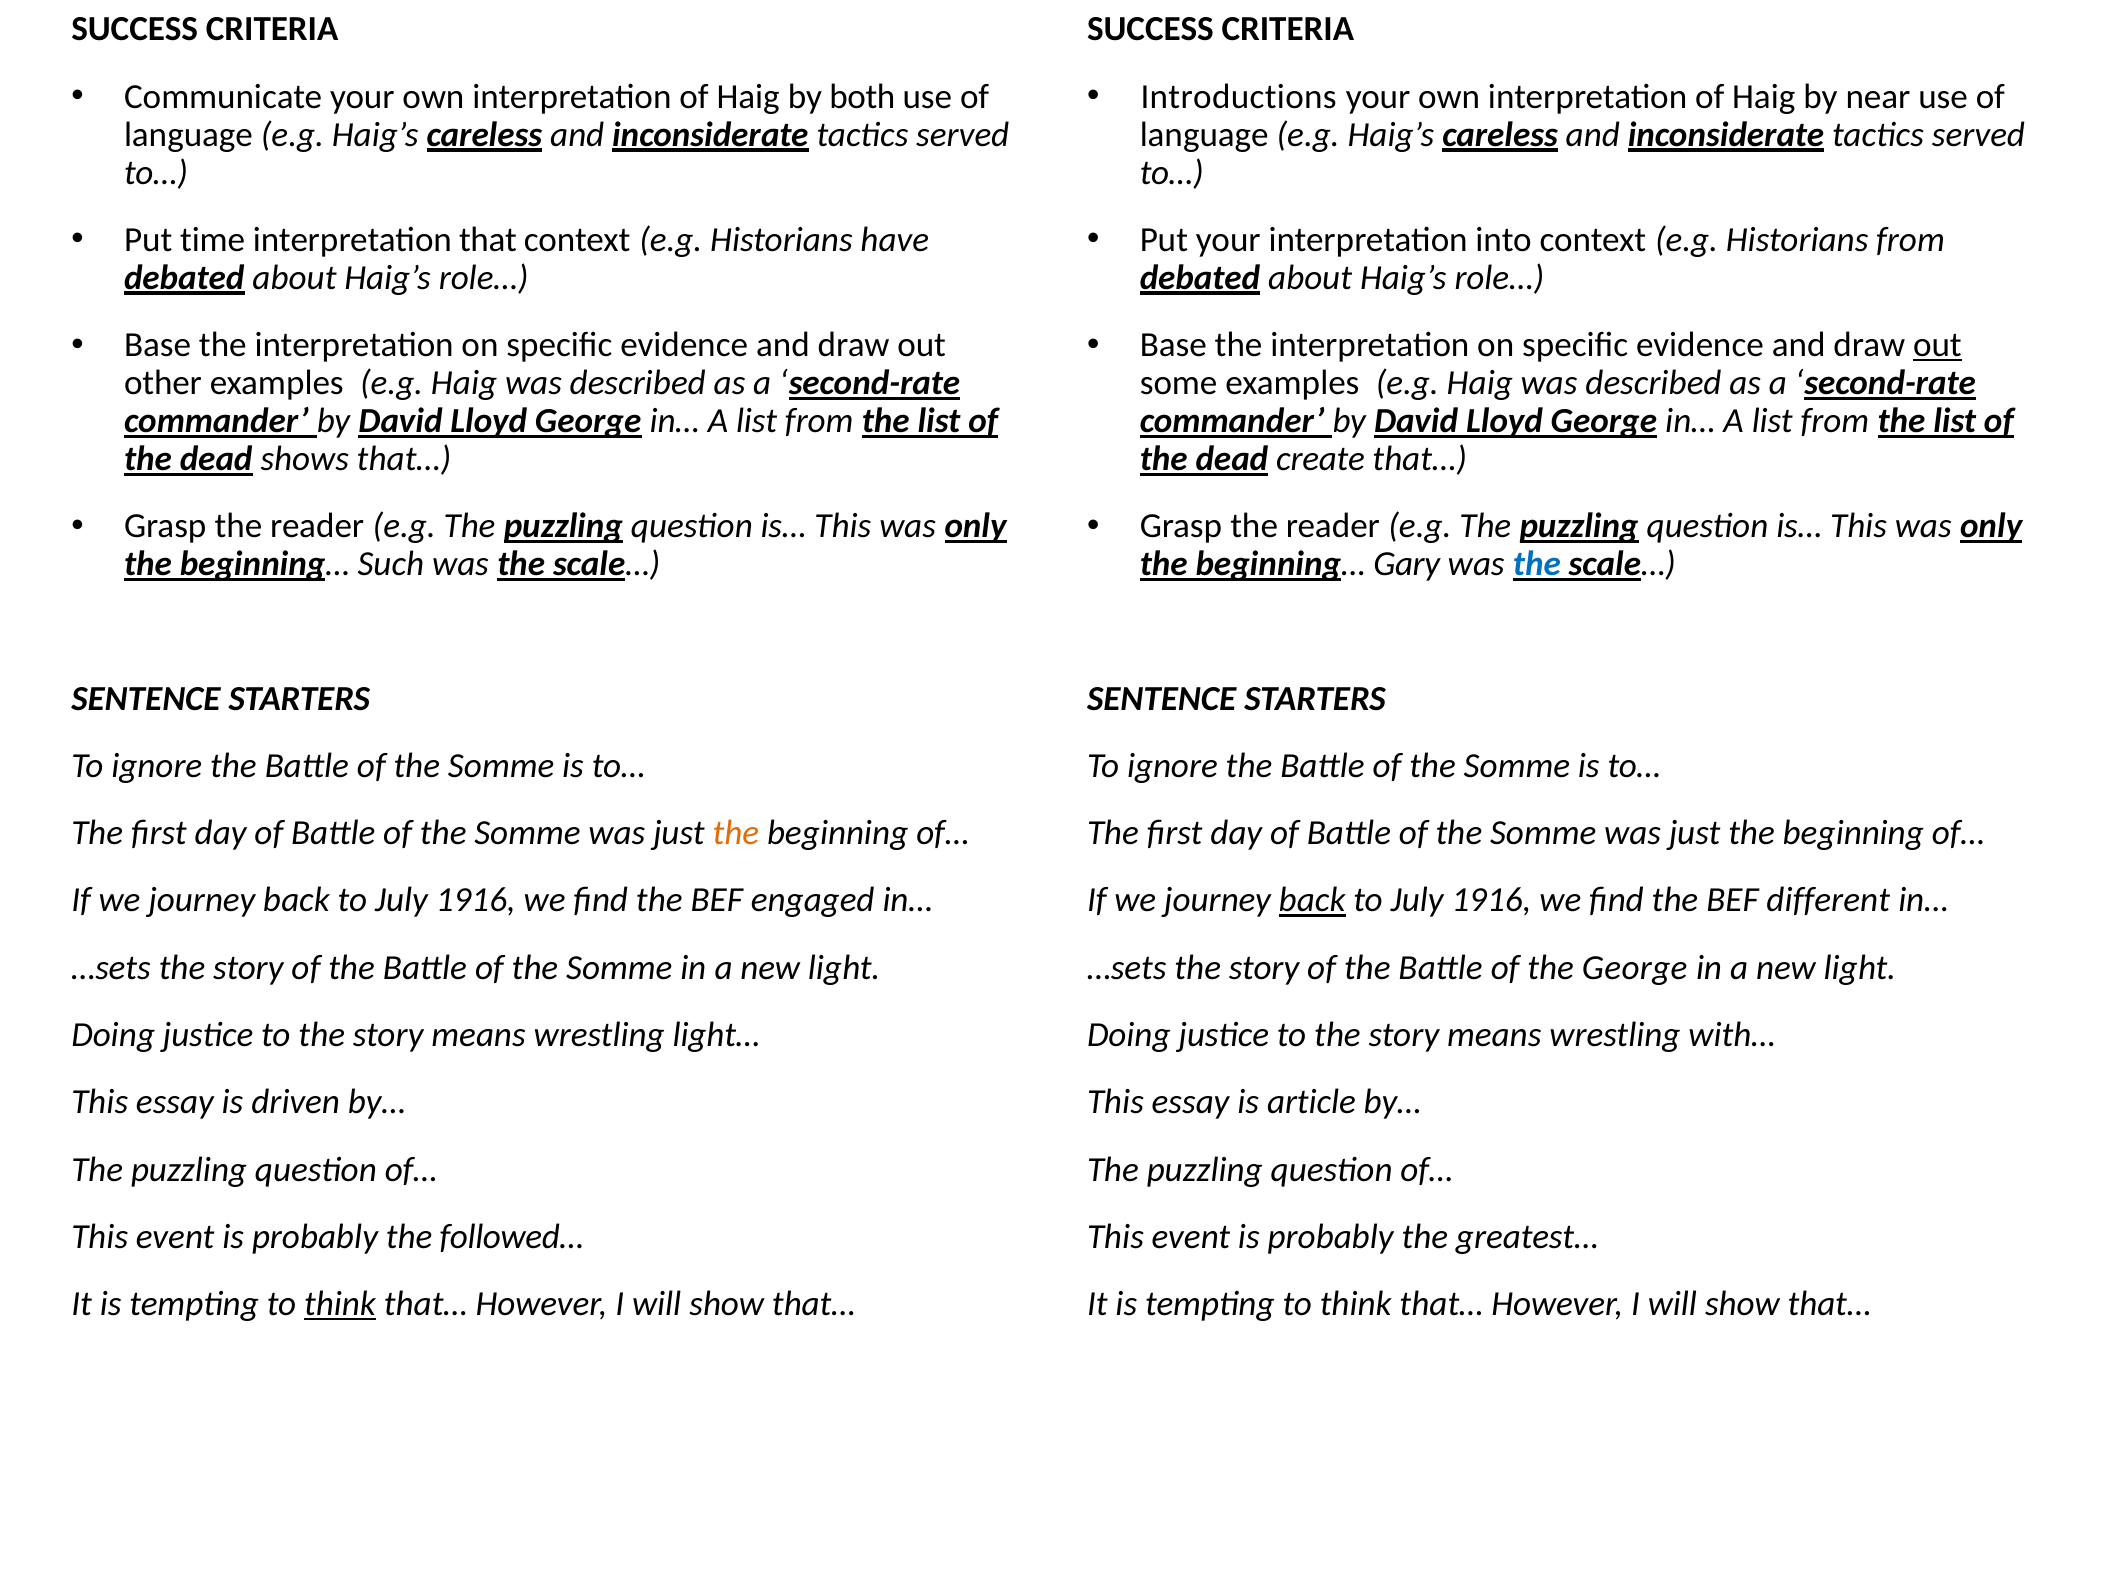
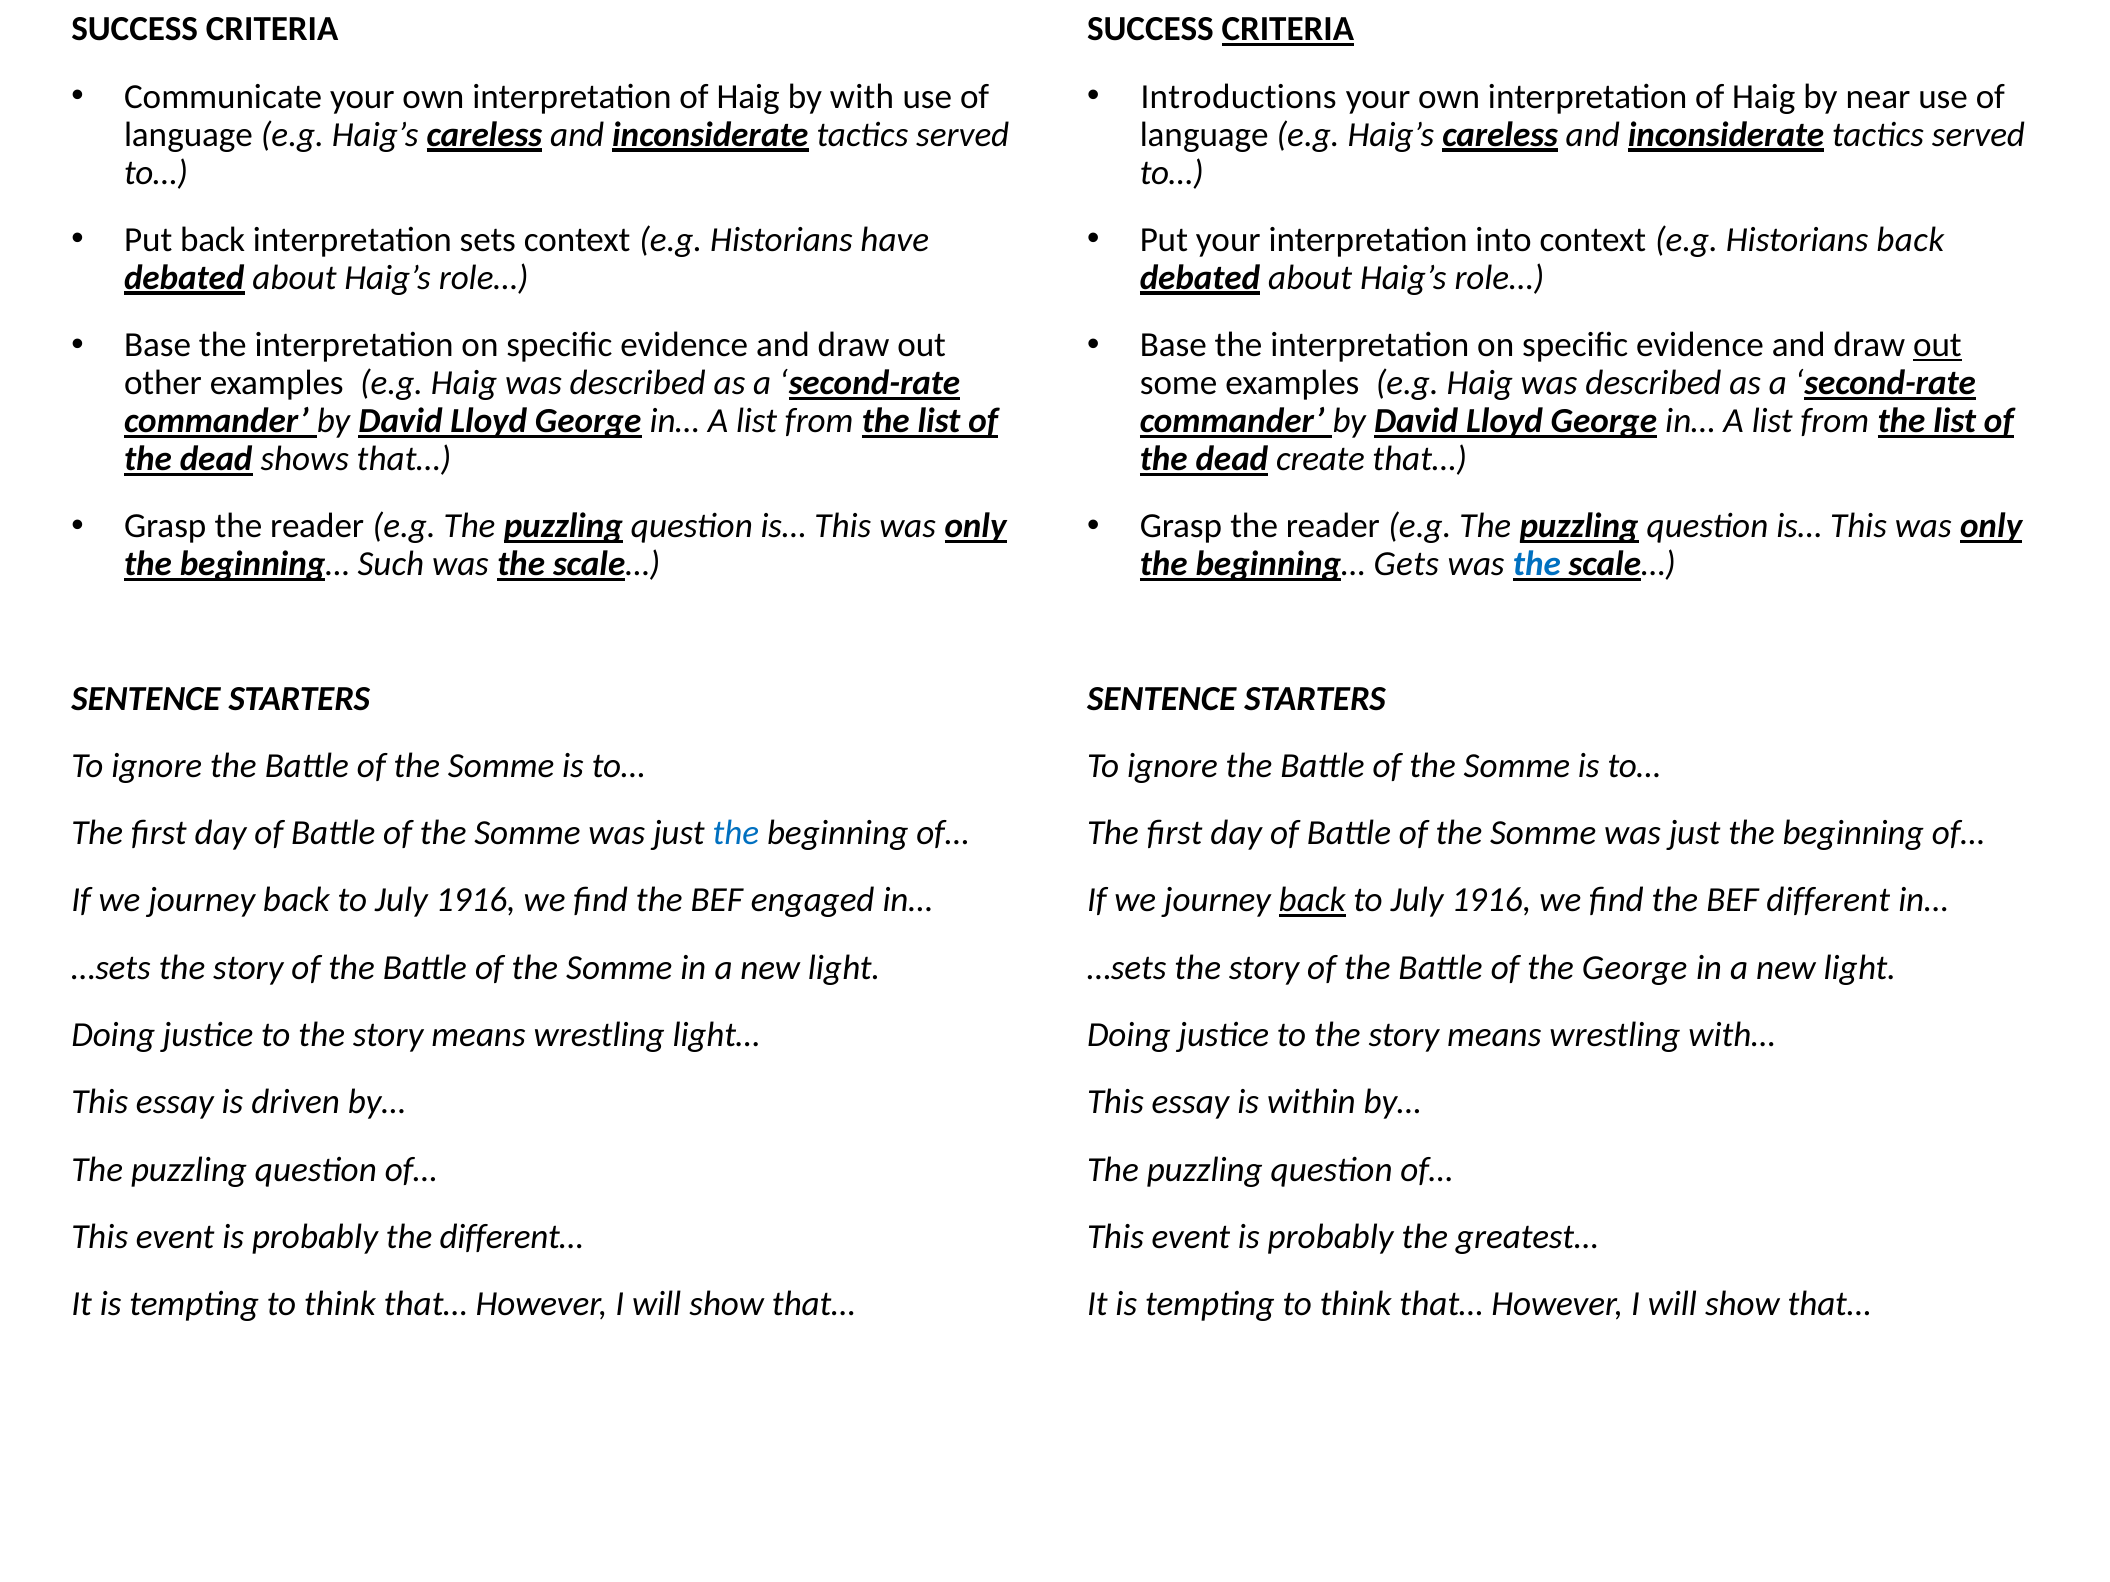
CRITERIA underline: none -> present (1288, 29)
both: both -> with (862, 97)
Put time: time -> back (213, 240)
that: that -> sets (488, 240)
Historians from: from -> back (1910, 240)
Gary: Gary -> Gets (1406, 564)
the colour: orange -> blue (736, 833)
article: article -> within (1311, 1103)
followed…: followed… -> different… (512, 1237)
think underline: present -> none (340, 1304)
